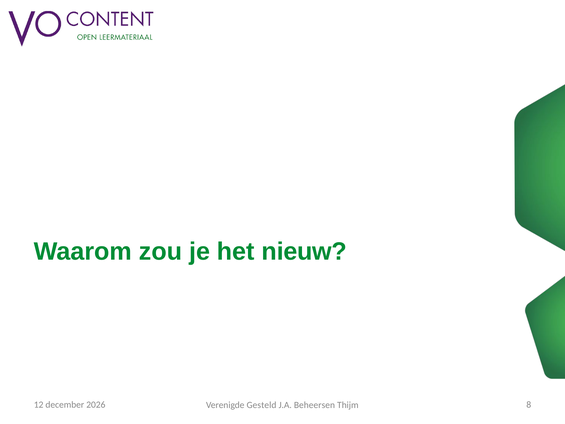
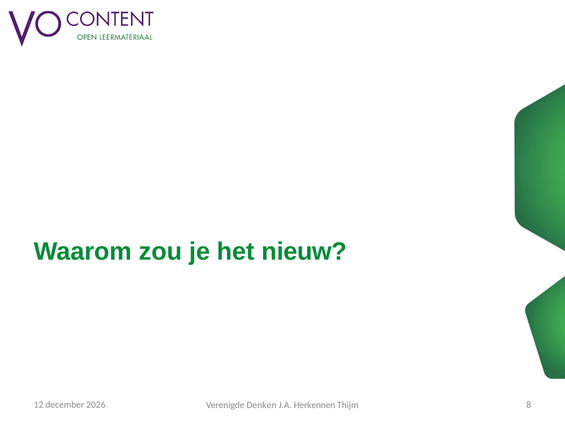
Gesteld: Gesteld -> Denken (261, 405)
Beheersen: Beheersen -> Herkennen (315, 405)
